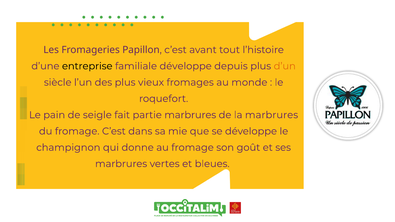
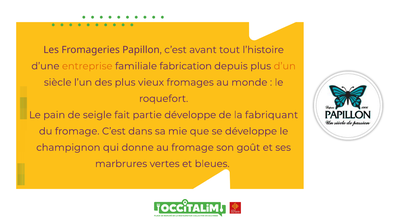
entreprise colour: black -> orange (87, 66)
familiale développe: développe -> fabrication (186, 66)
partie marbrures: marbrures -> développe (190, 115)
la marbrures: marbrures -> fabriquant (272, 115)
